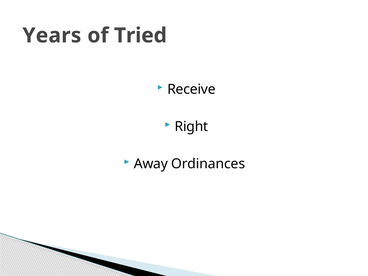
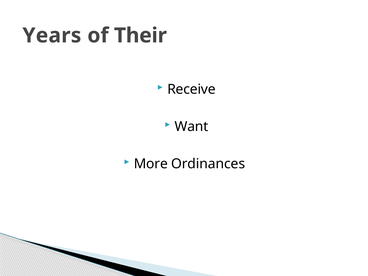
Tried: Tried -> Their (140, 36)
Right: Right -> Want (191, 127)
Away: Away -> More (151, 164)
